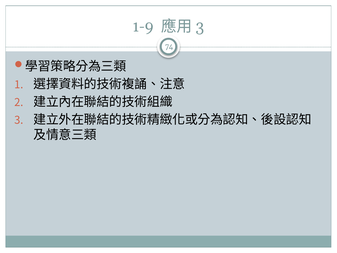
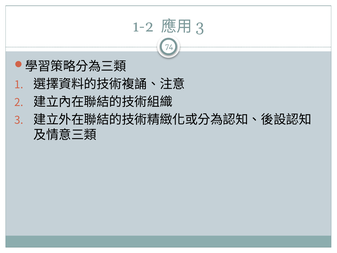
1-9: 1-9 -> 1-2 (143, 27)
